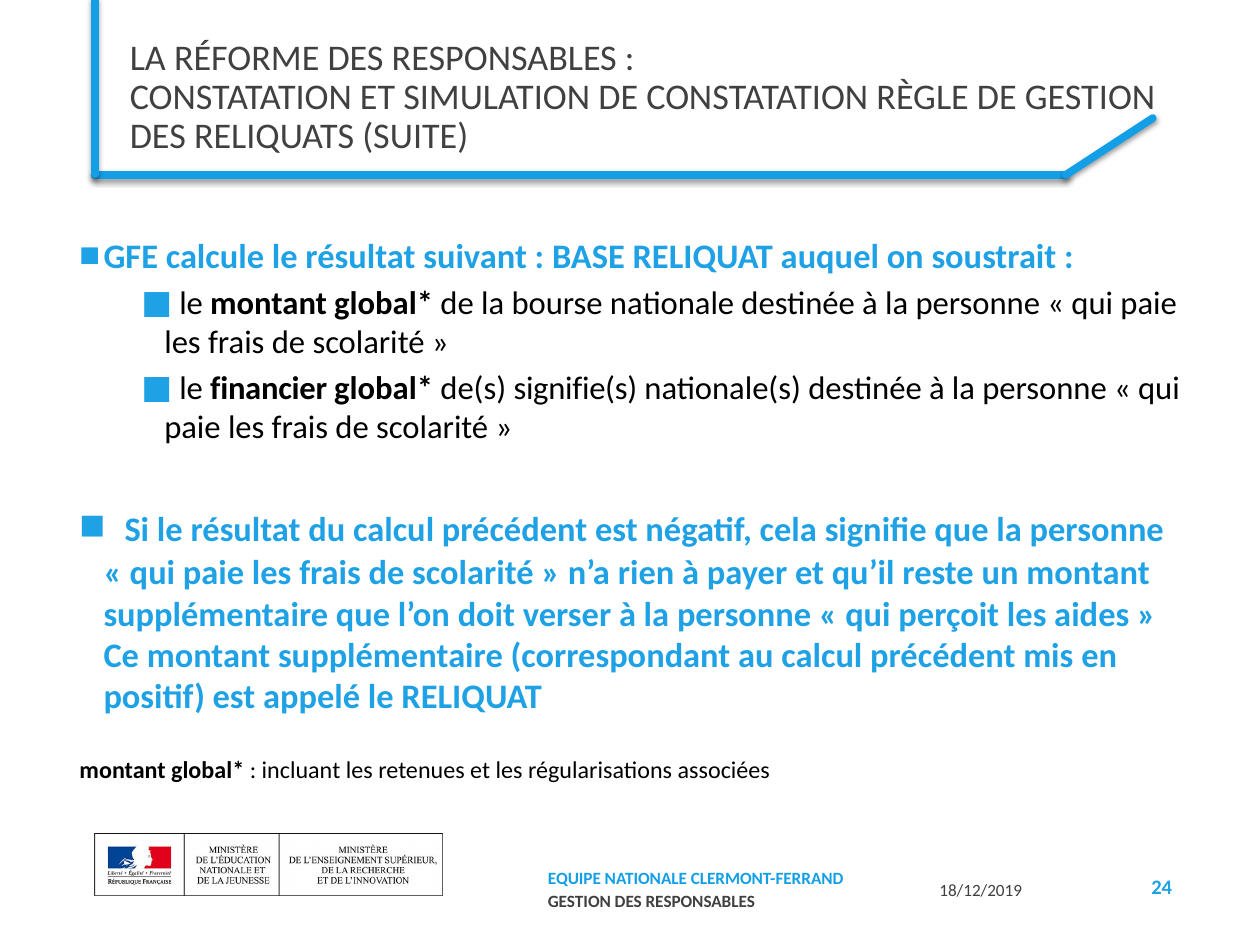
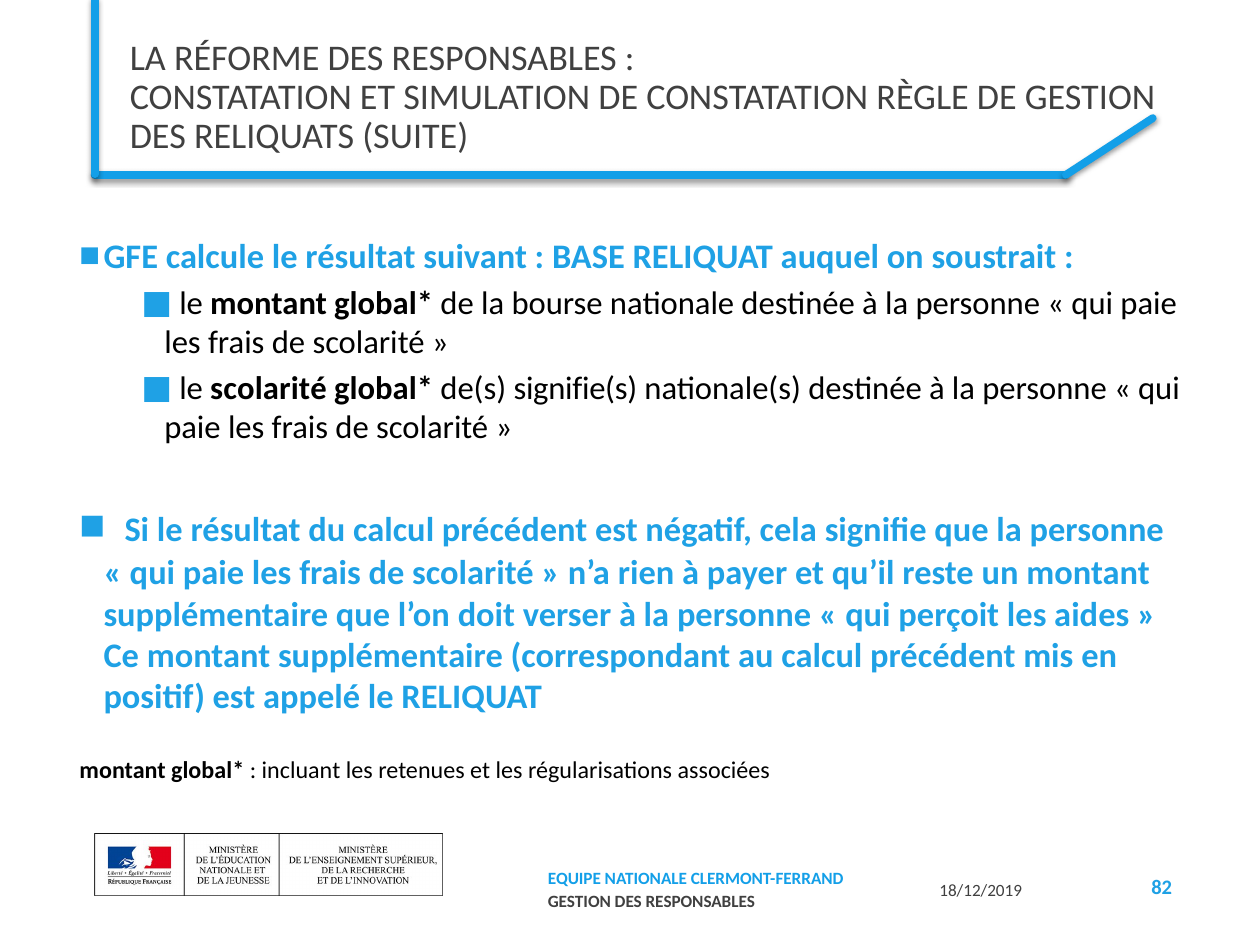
le financier: financier -> scolarité (269, 388)
24: 24 -> 82 (1162, 888)
